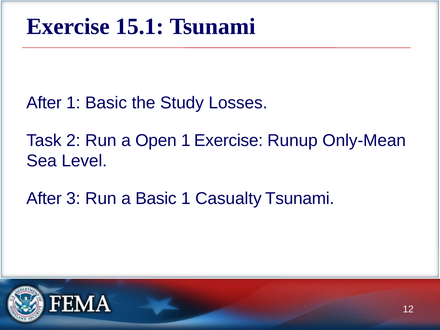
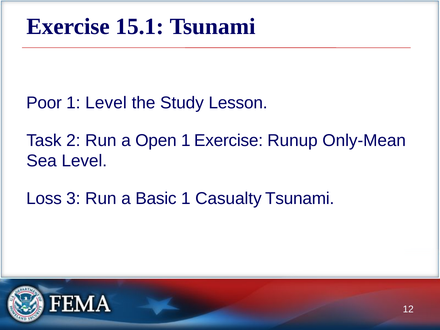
After: After -> Poor (44, 103)
1 Basic: Basic -> Level (106, 103)
Losses: Losses -> Lesson (238, 103)
After: After -> Loss (44, 199)
